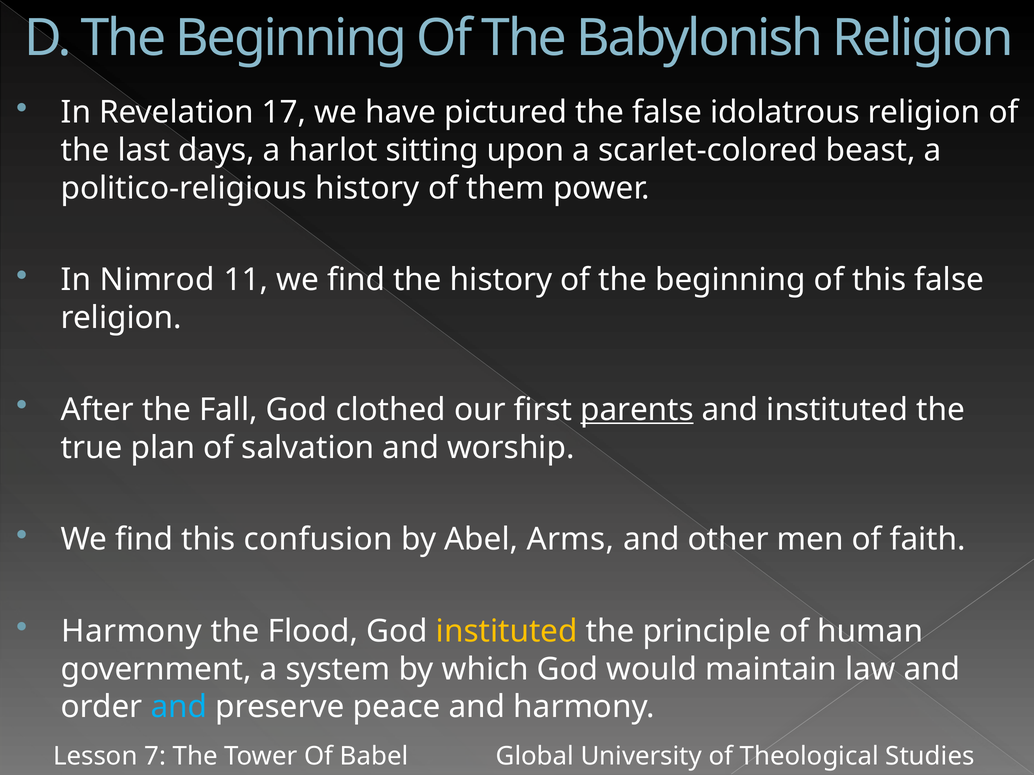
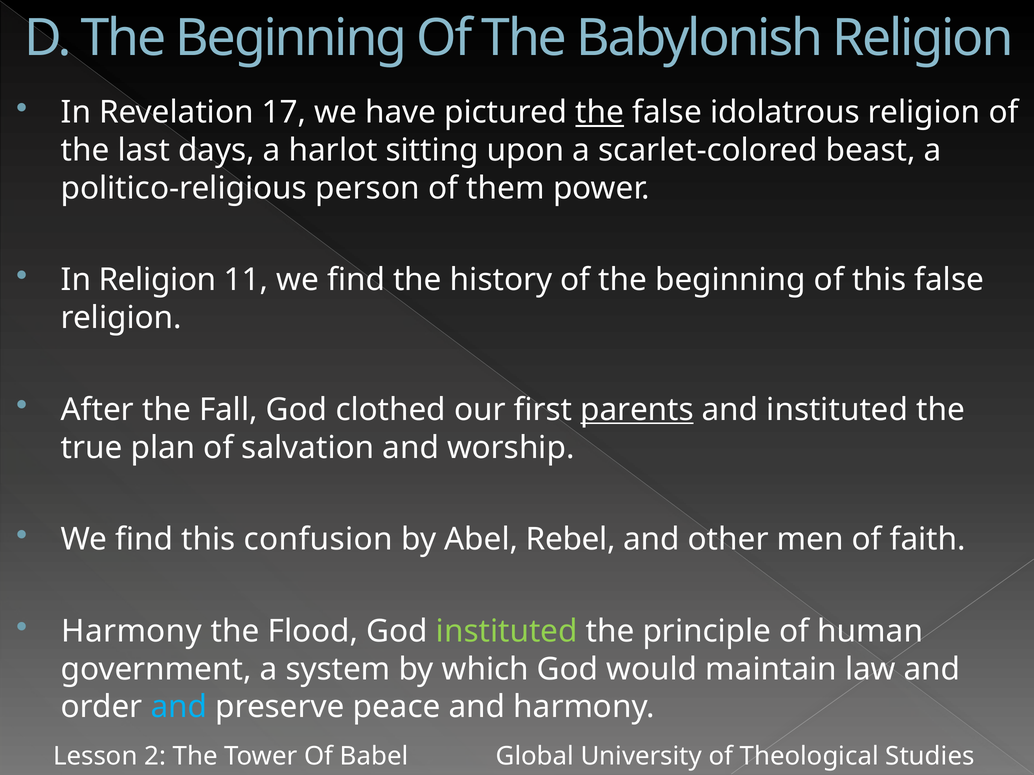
the underline: none -> present (600, 112)
politico-religious history: history -> person (367, 188)
In Nimrod: Nimrod -> Religion (157, 280)
Arms: Arms -> Rebel (571, 540)
instituted colour: yellow -> light green (507, 632)
7: 7 -> 2 (155, 757)
